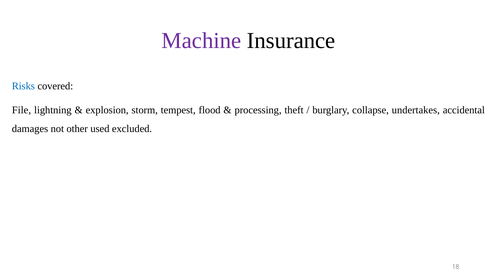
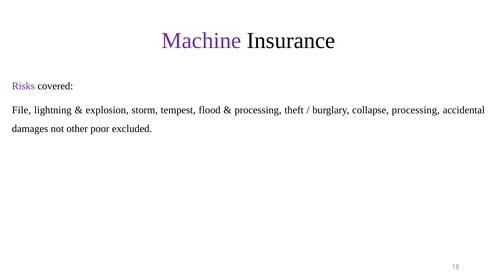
Risks colour: blue -> purple (23, 86)
collapse undertakes: undertakes -> processing (416, 110)
used: used -> poor (100, 128)
